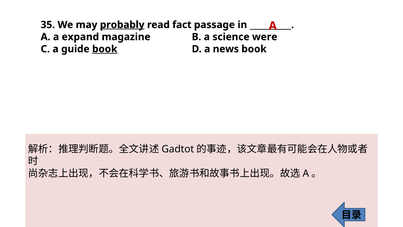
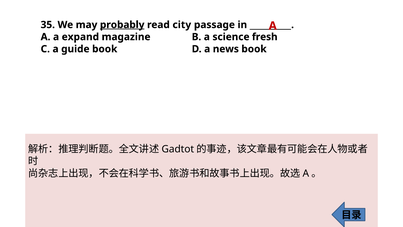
fact: fact -> city (182, 25)
were: were -> fresh (265, 37)
book underline: present -> none (105, 49)
